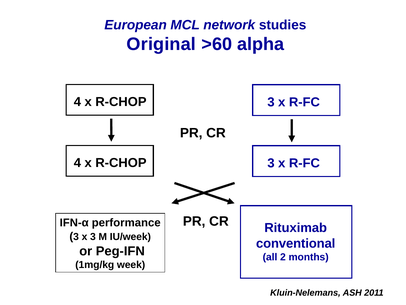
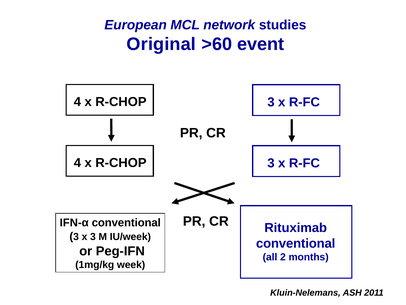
alpha: alpha -> event (261, 44)
IFN-α performance: performance -> conventional (126, 222)
